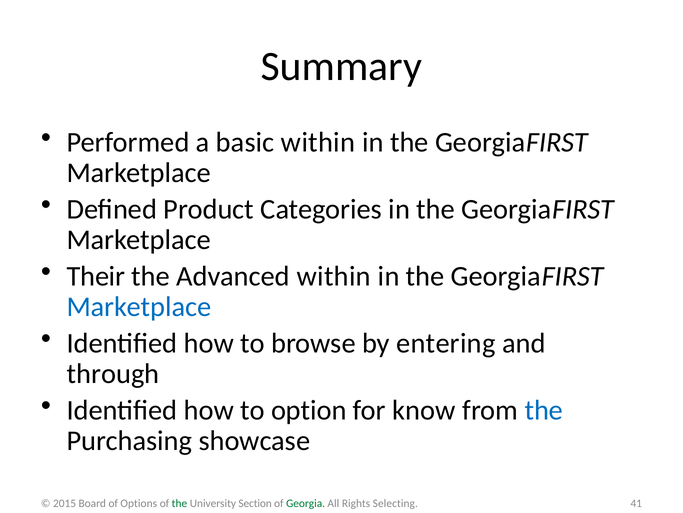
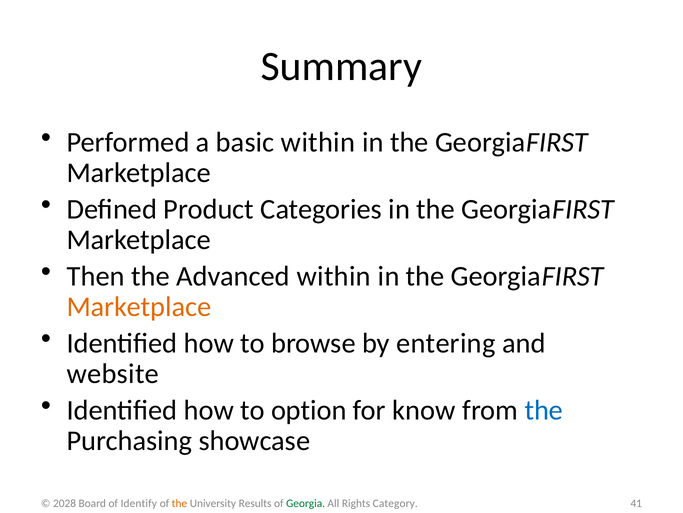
Their: Their -> Then (96, 276)
Marketplace colour: blue -> orange (139, 307)
through: through -> website (113, 374)
2015: 2015 -> 2028 (65, 503)
Options: Options -> Identify (139, 503)
the colour: green -> orange (179, 503)
Section: Section -> Results (255, 503)
Selecting: Selecting -> Category (395, 503)
